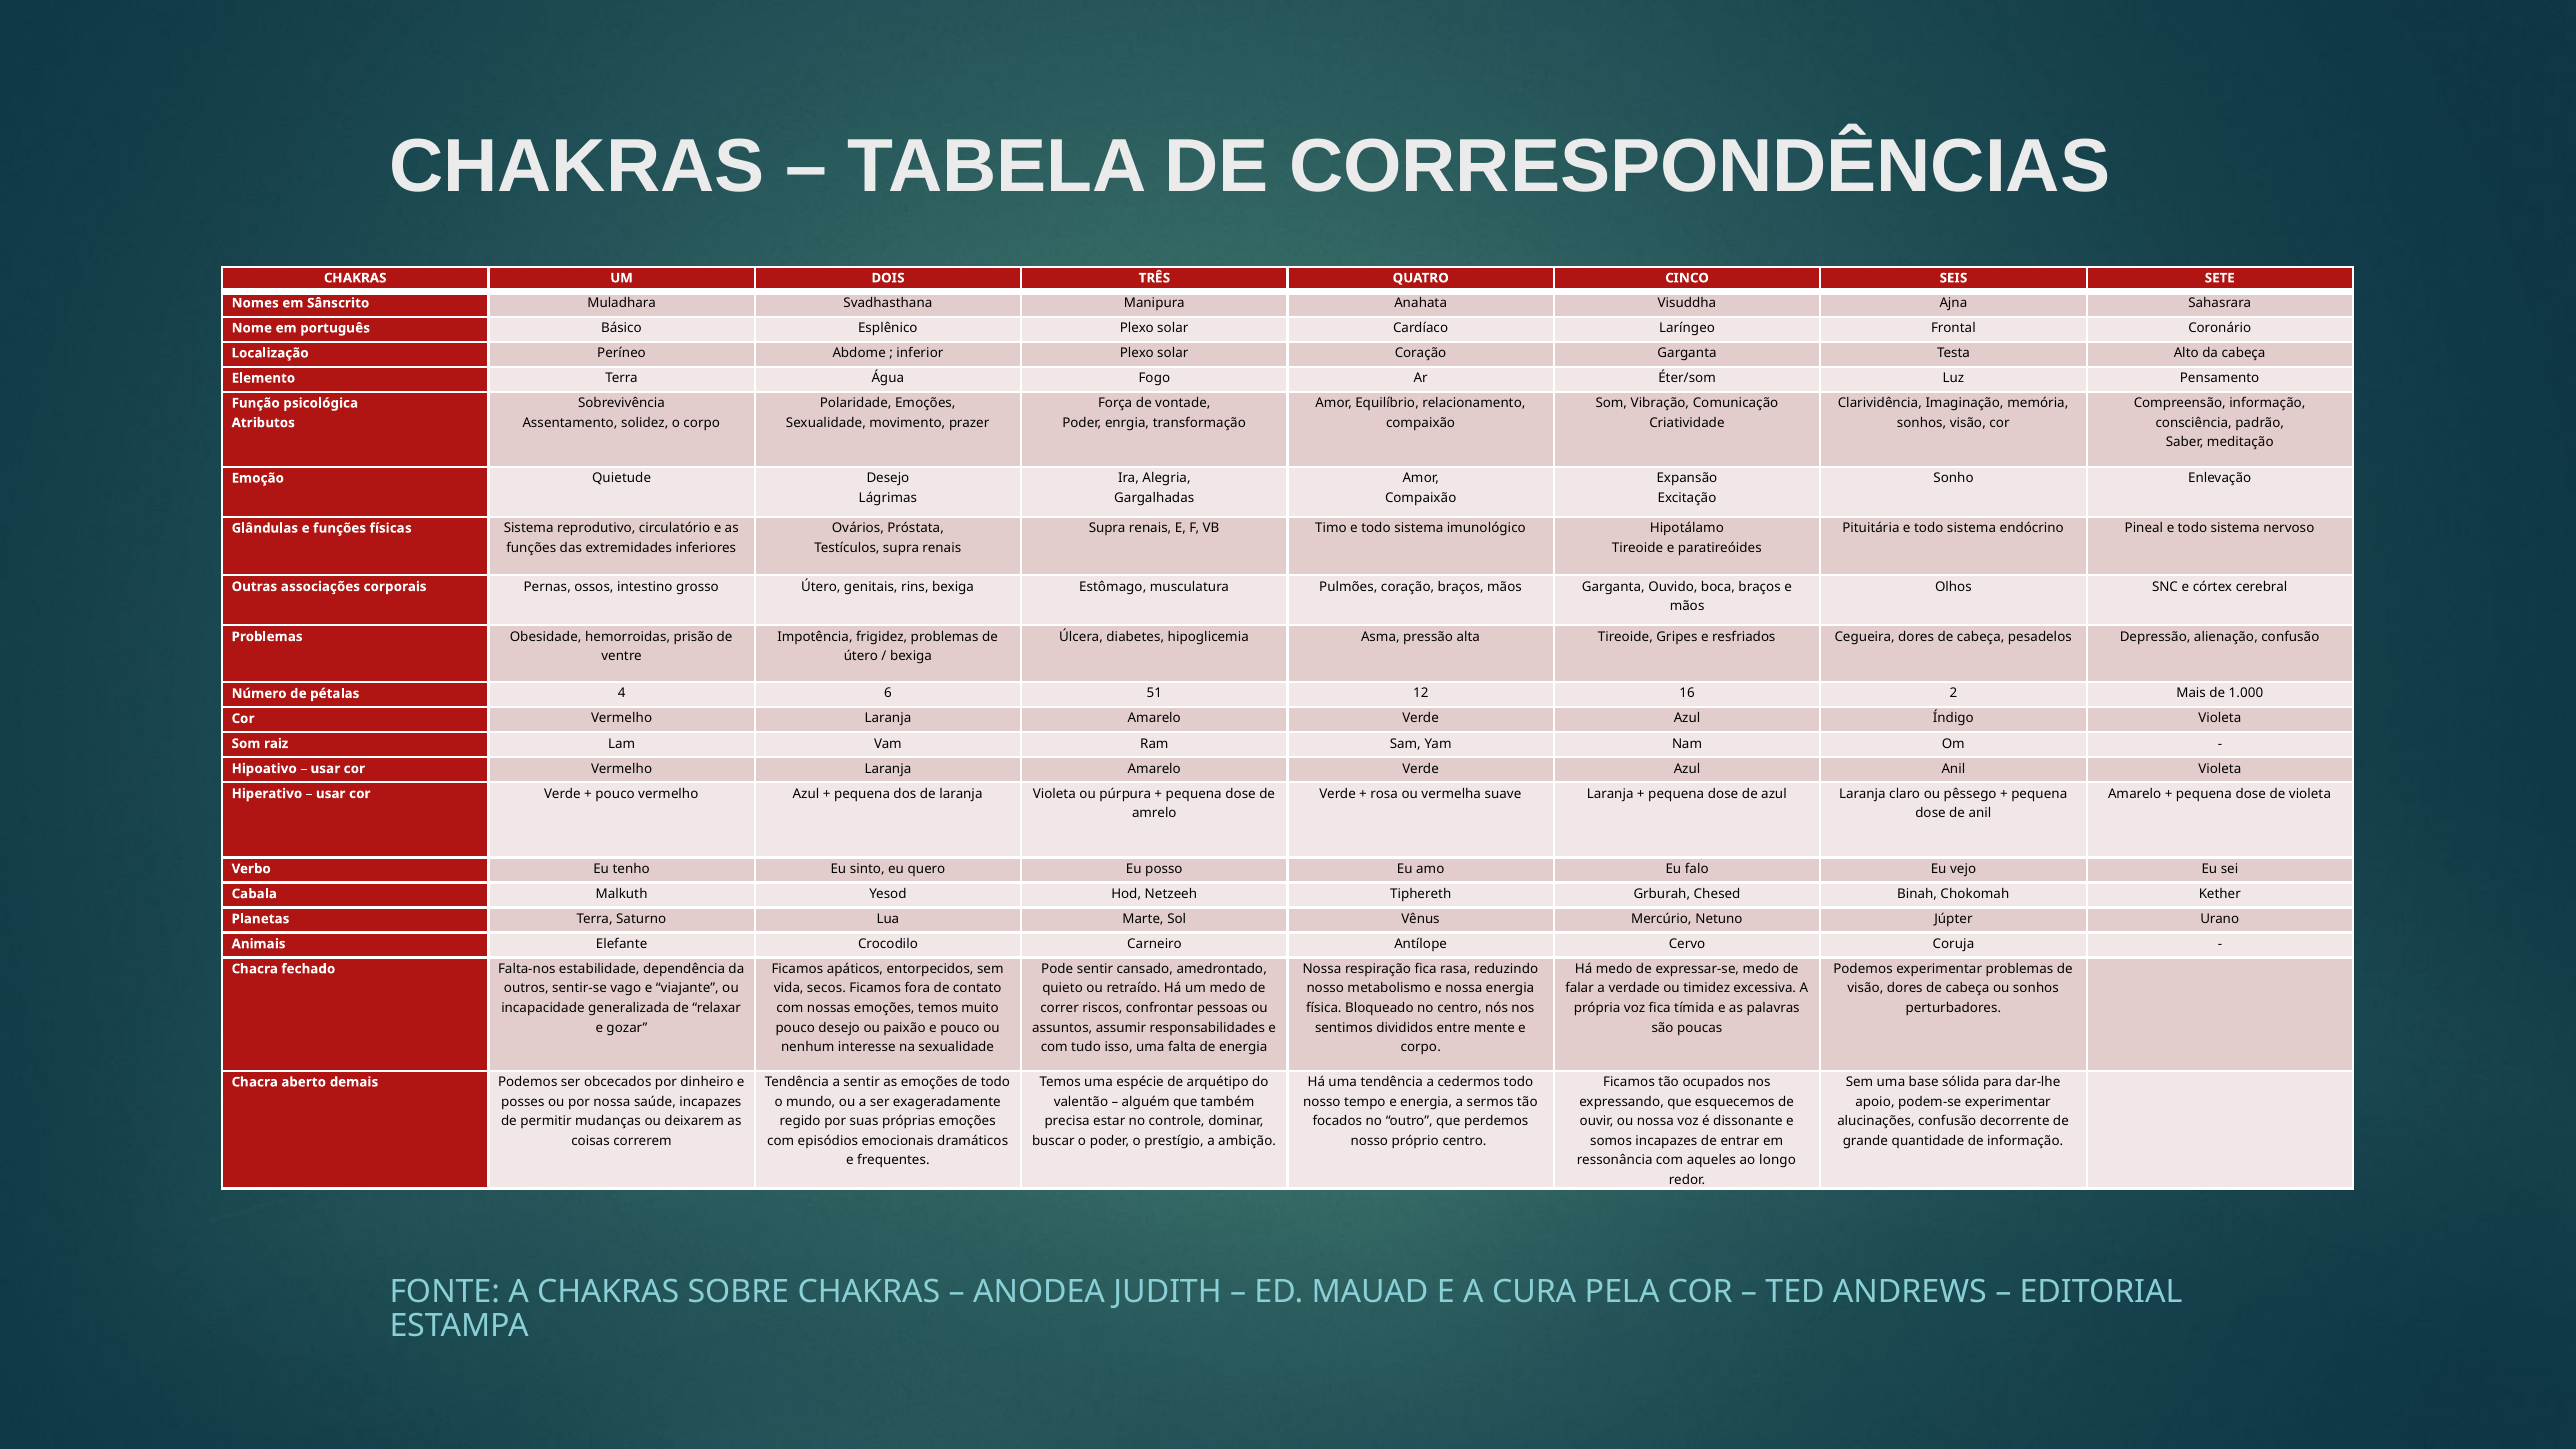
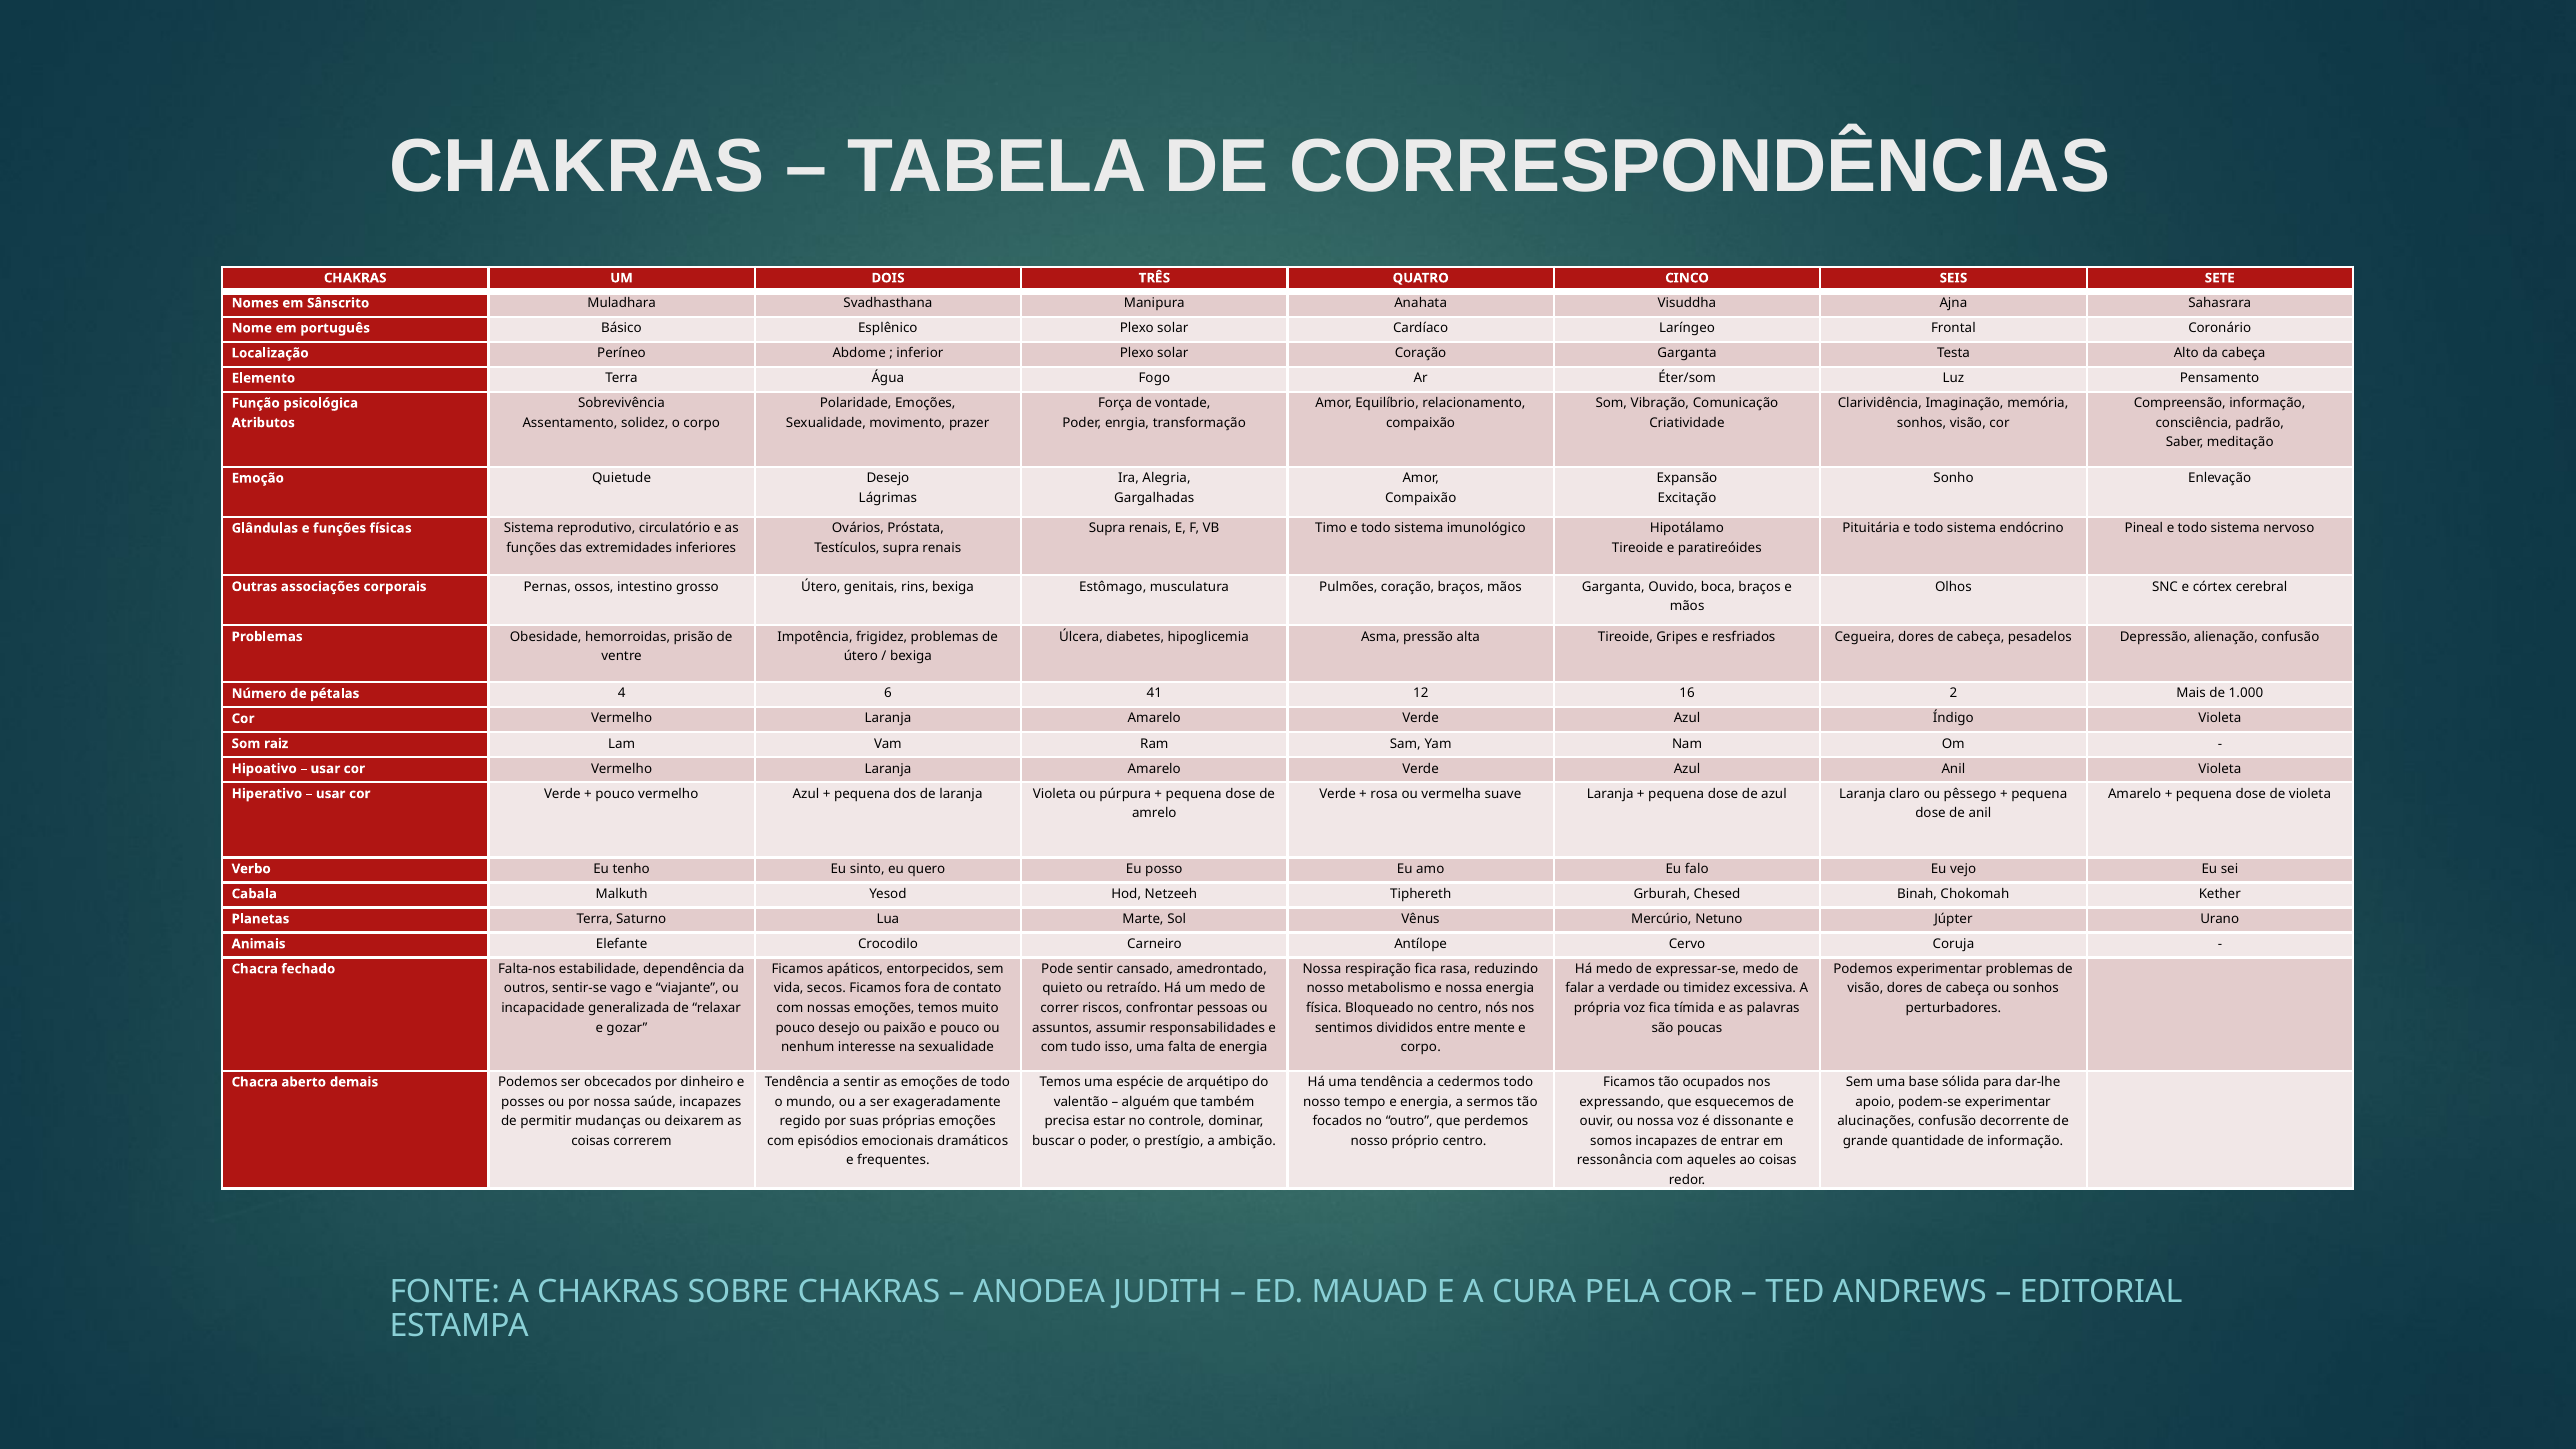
51: 51 -> 41 (1154, 694)
ao longo: longo -> coisas (1778, 1161)
